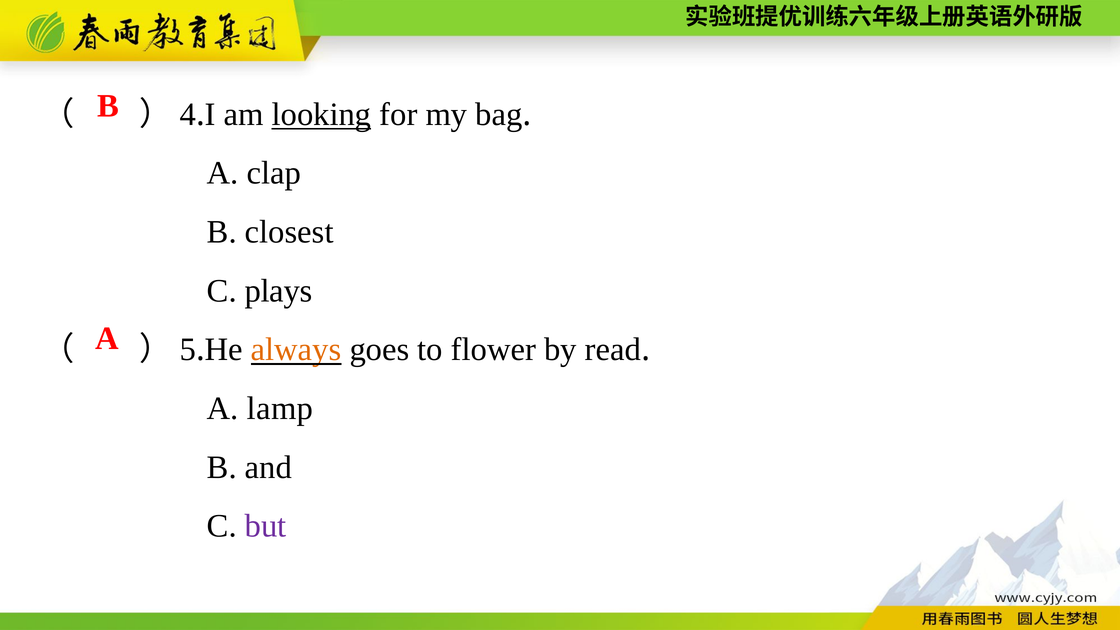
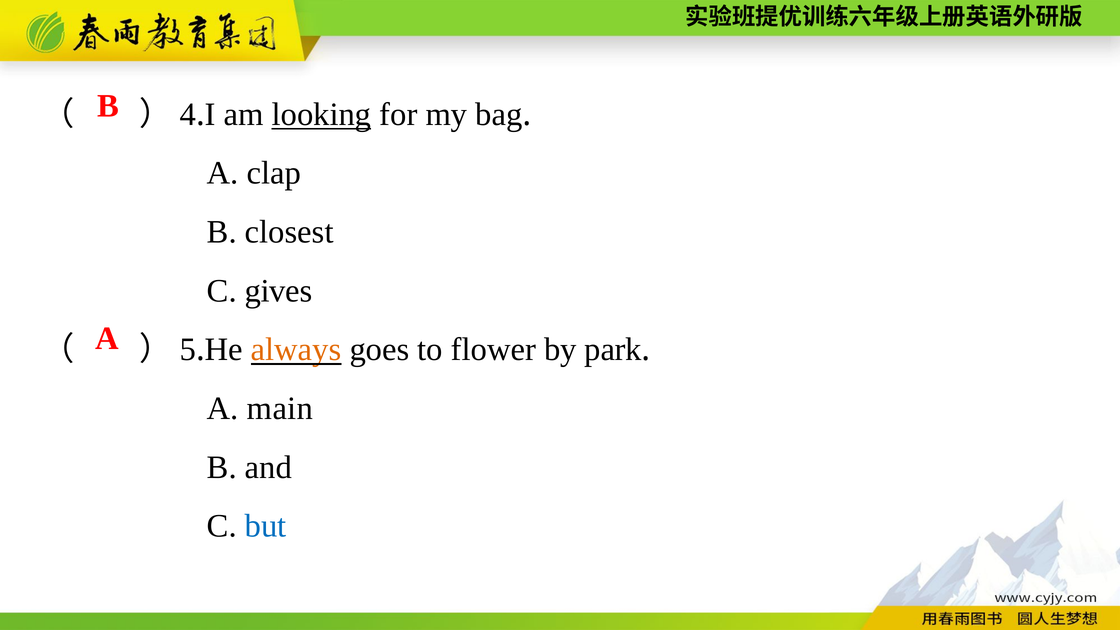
plays: plays -> gives (279, 291)
read: read -> park (613, 350)
lamp: lamp -> main (280, 408)
but colour: purple -> blue (266, 526)
